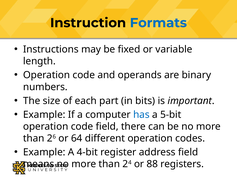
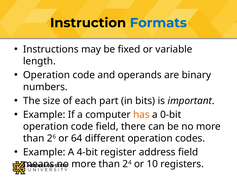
has colour: blue -> orange (141, 114)
5-bit: 5-bit -> 0-bit (171, 114)
88: 88 -> 10 (152, 164)
